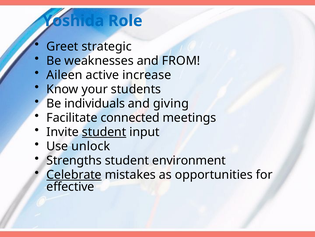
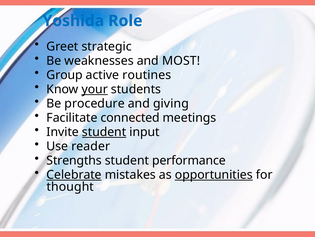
FROM: FROM -> MOST (181, 61)
Aileen: Aileen -> Group (65, 75)
increase: increase -> routines (147, 75)
your underline: none -> present (95, 89)
individuals: individuals -> procedure (95, 103)
unlock: unlock -> reader (91, 146)
environment: environment -> performance (189, 160)
opportunities underline: none -> present (214, 174)
effective: effective -> thought (70, 186)
